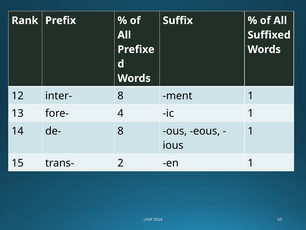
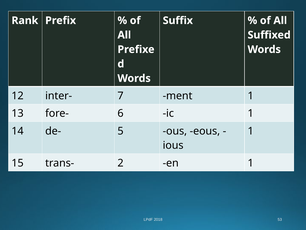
inter- 8: 8 -> 7 (121, 96)
4: 4 -> 6 (121, 113)
de- 8: 8 -> 5 (121, 131)
